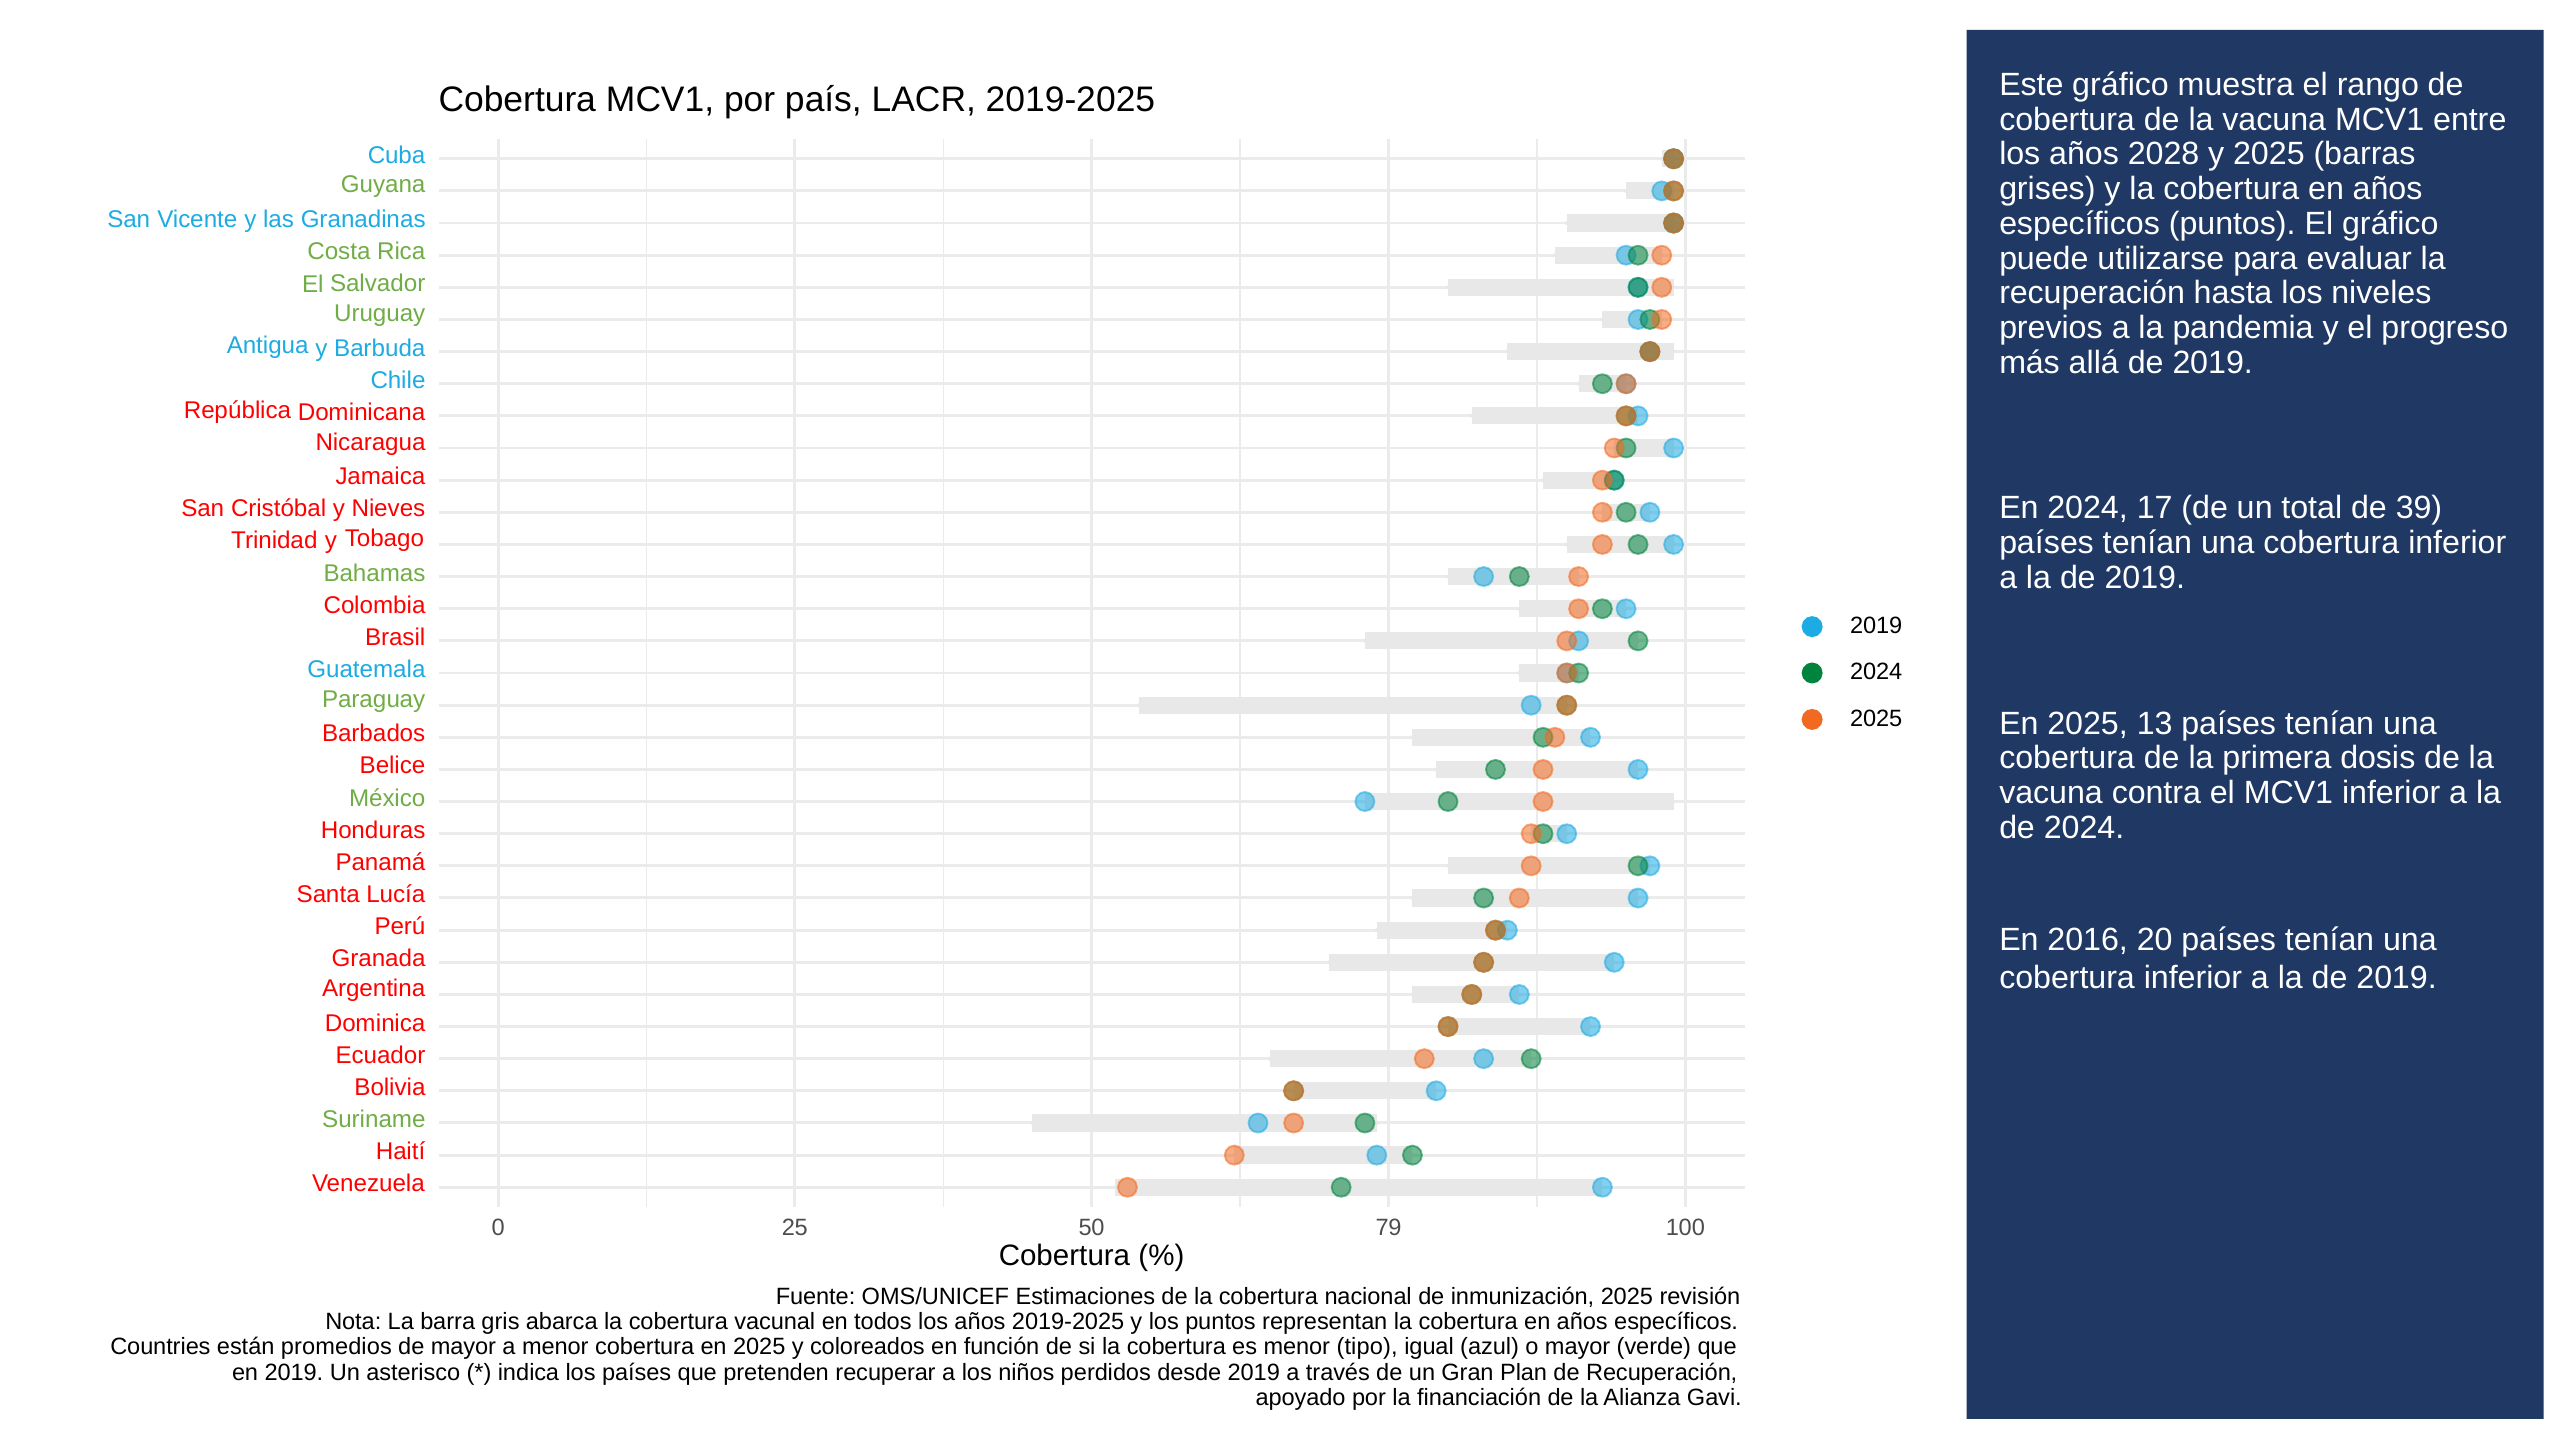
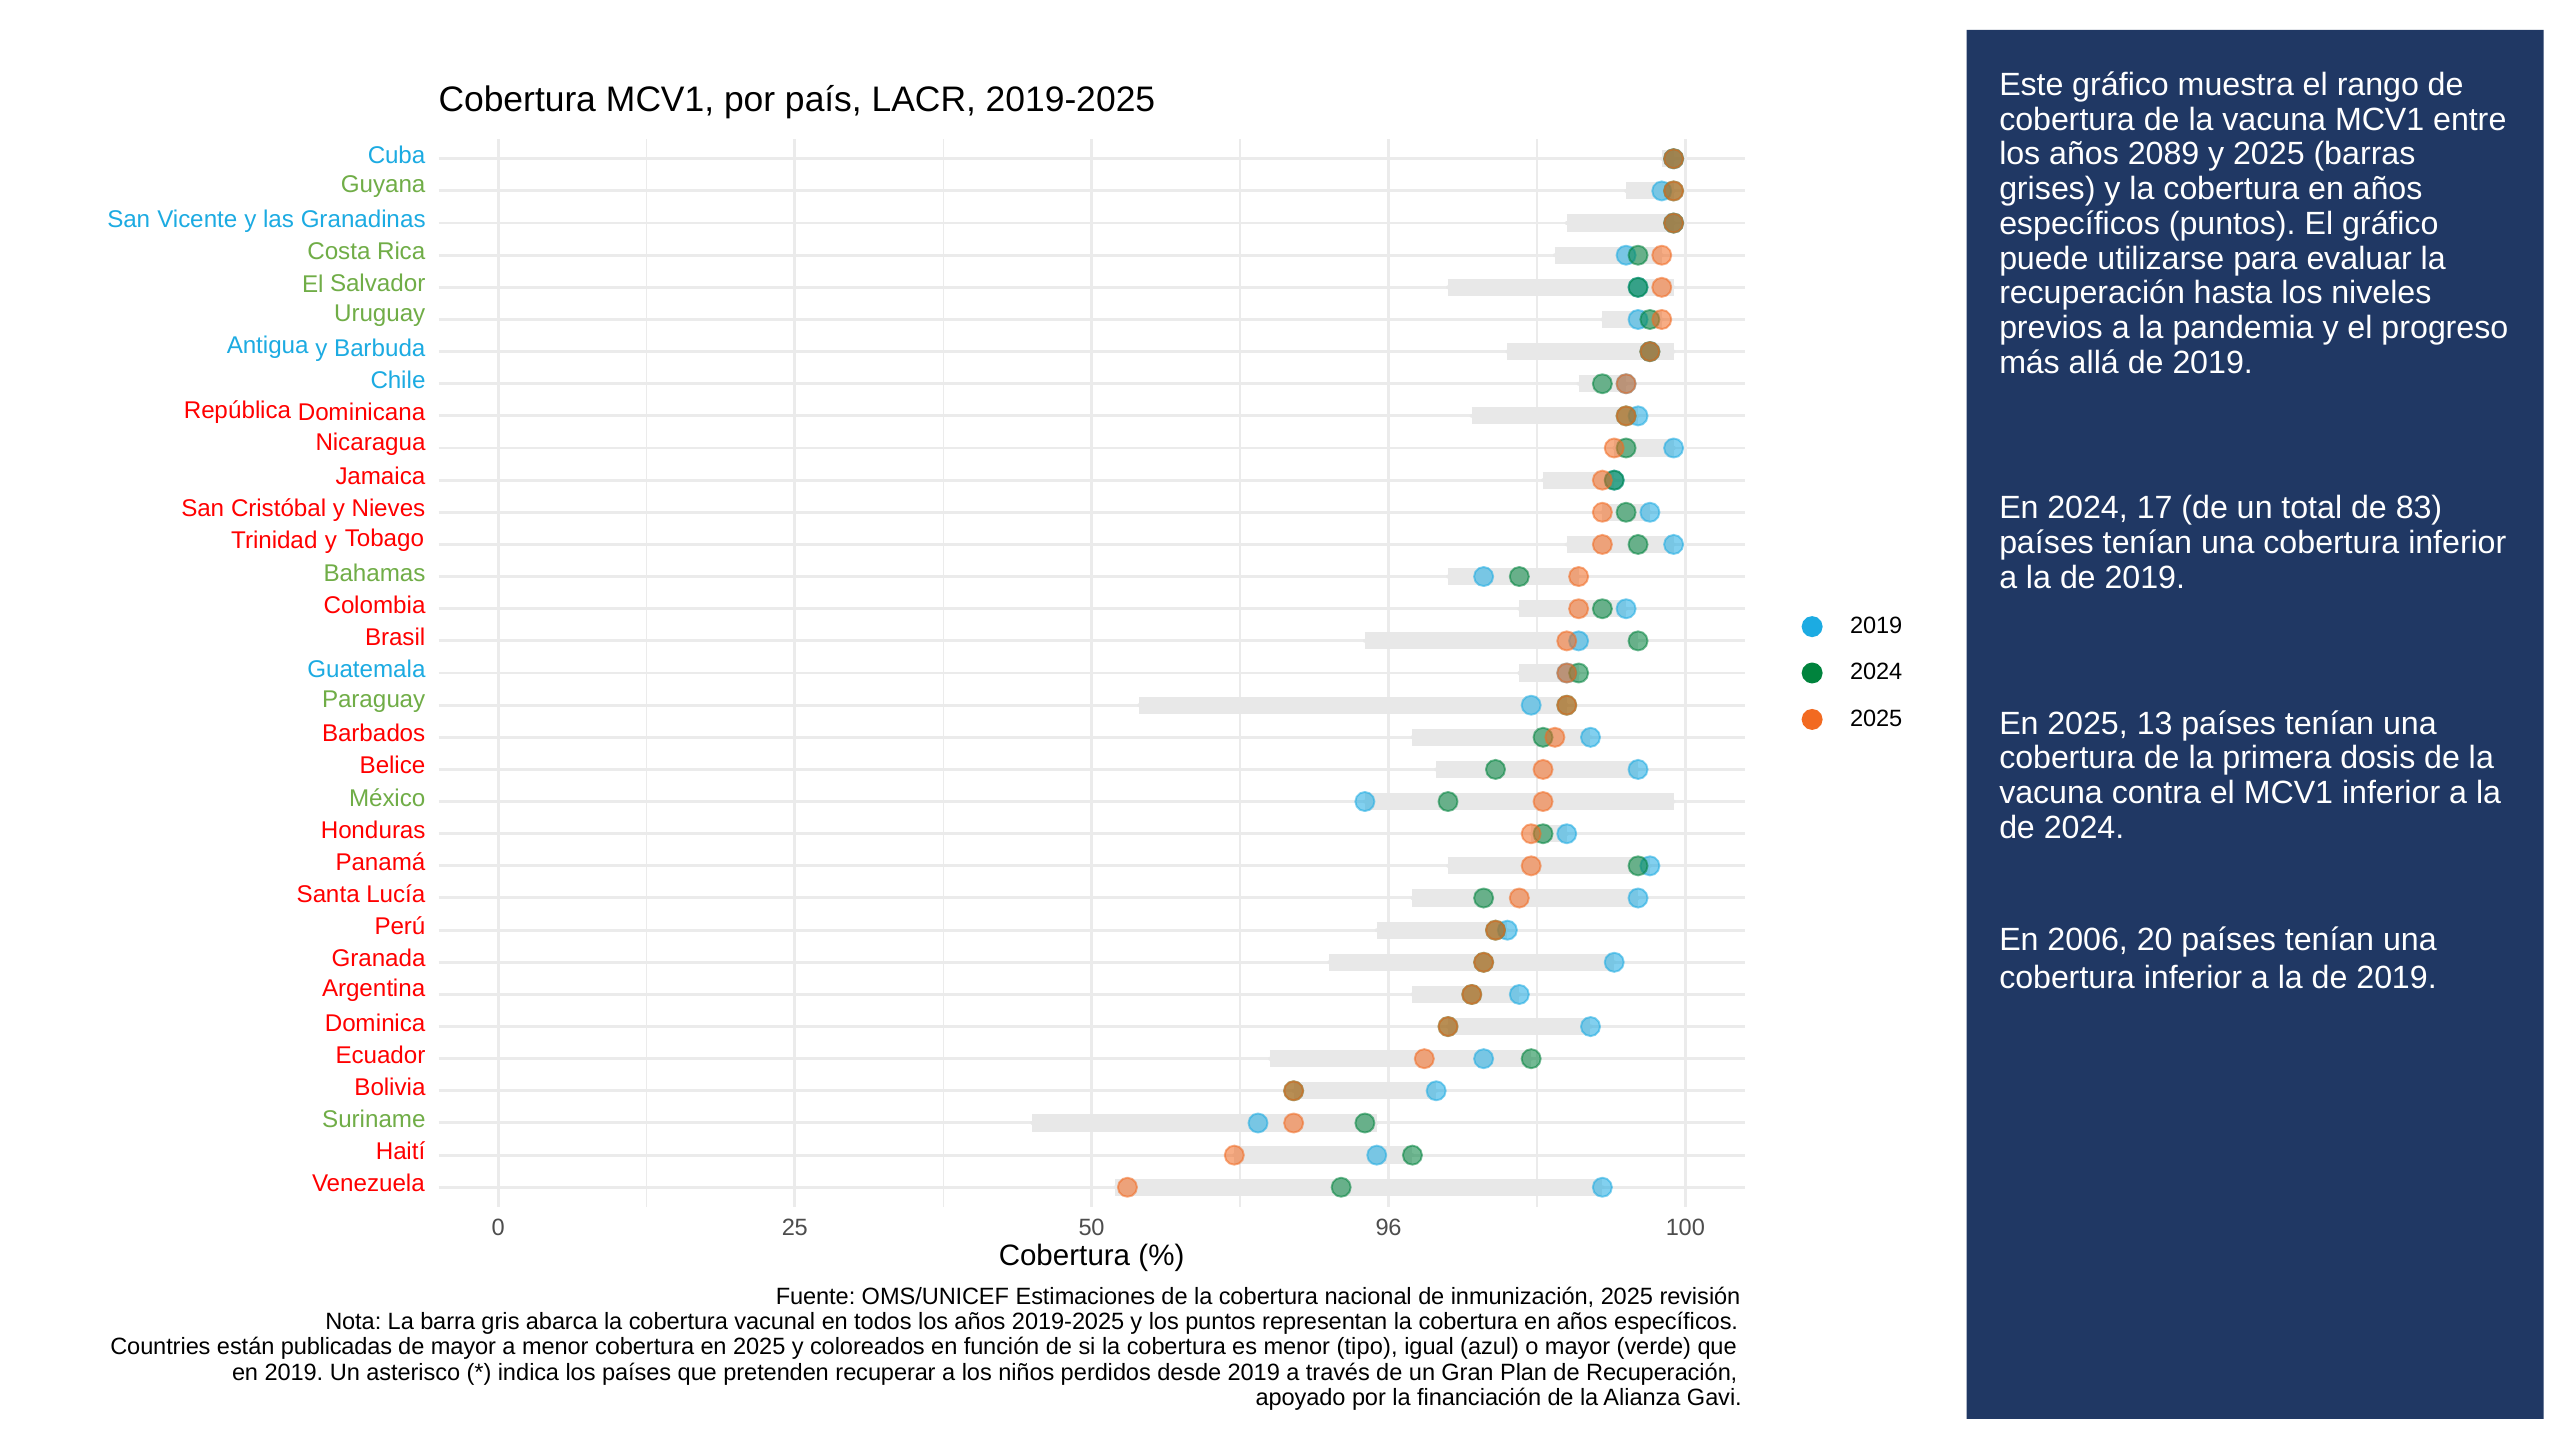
2028: 2028 -> 2089 (2164, 154)
39: 39 -> 83 (2419, 508)
2016: 2016 -> 2006 (2088, 940)
79: 79 -> 96 (1389, 1227)
promedios: promedios -> publicadas (336, 1347)
